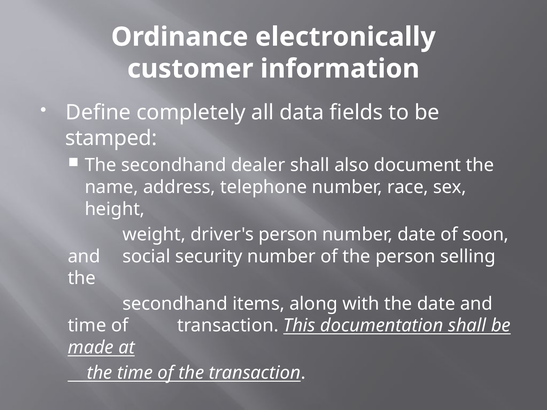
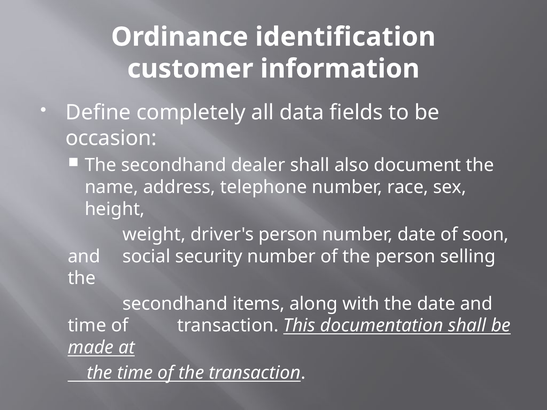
electronically: electronically -> identification (345, 37)
stamped: stamped -> occasion (111, 138)
